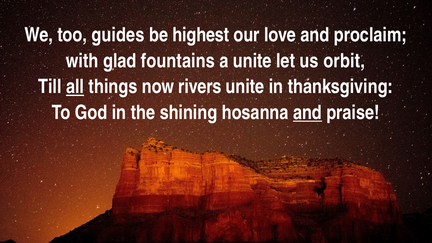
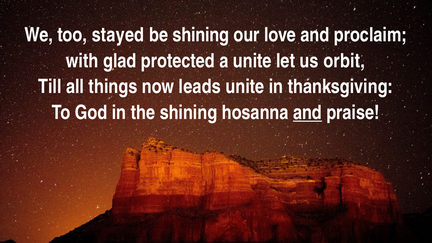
guides: guides -> stayed (118, 35)
be highest: highest -> shining (201, 35)
fountains: fountains -> protected (178, 61)
all underline: present -> none (75, 87)
rivers: rivers -> leads (200, 87)
